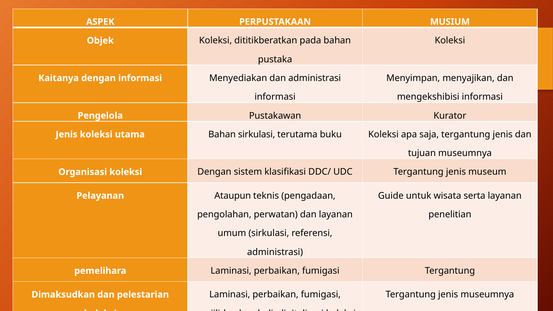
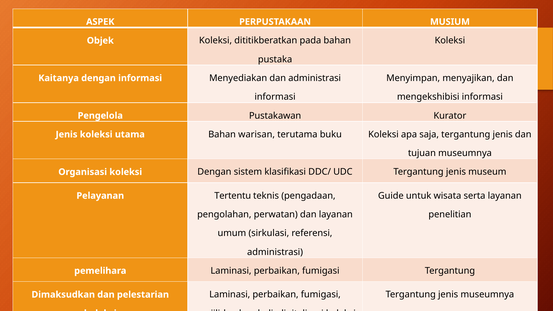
Bahan sirkulasi: sirkulasi -> warisan (257, 134)
Ataupun: Ataupun -> Tertentu (233, 196)
